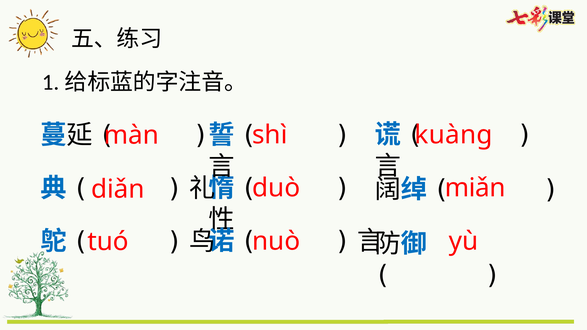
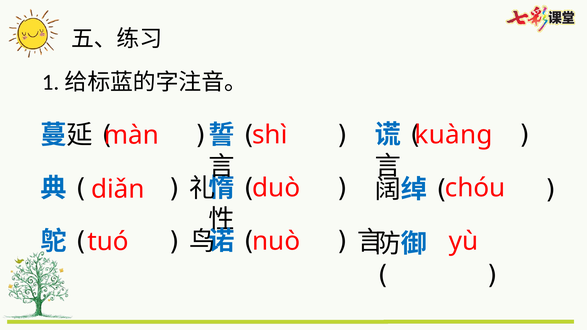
miǎn: miǎn -> chóu (475, 188)
